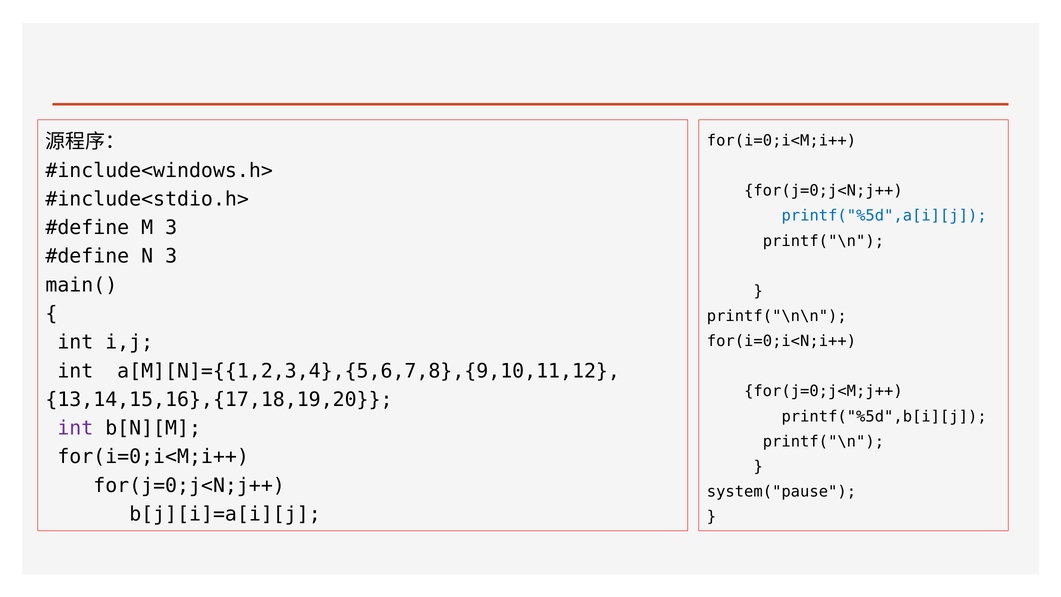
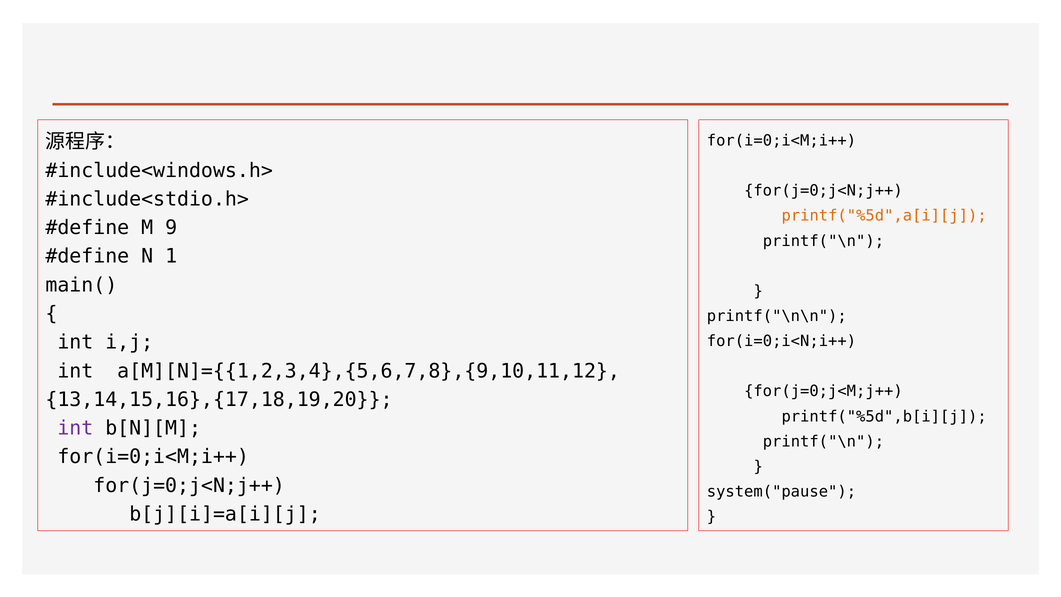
printf("%5d",a[i][j colour: blue -> orange (884, 216)
M 3: 3 -> 9 (171, 228)
N 3: 3 -> 1 (171, 256)
